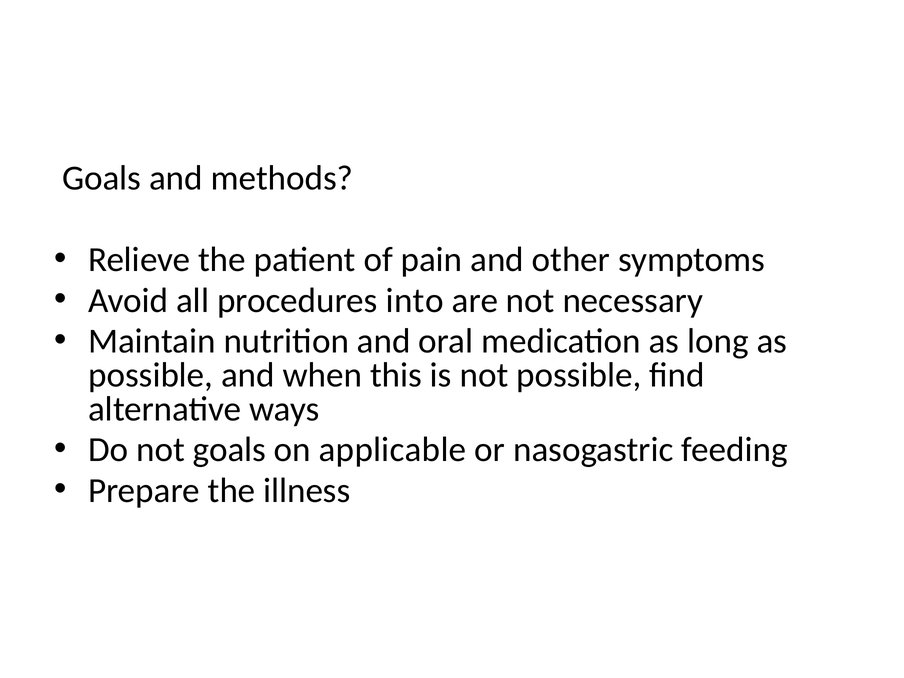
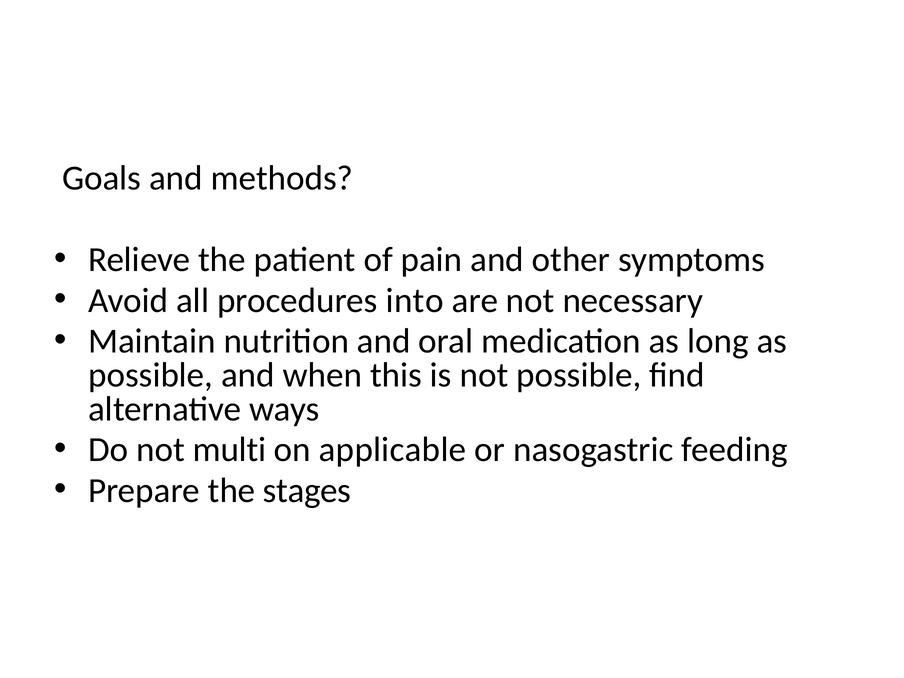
not goals: goals -> multi (229, 450)
illness: illness -> stages (307, 491)
